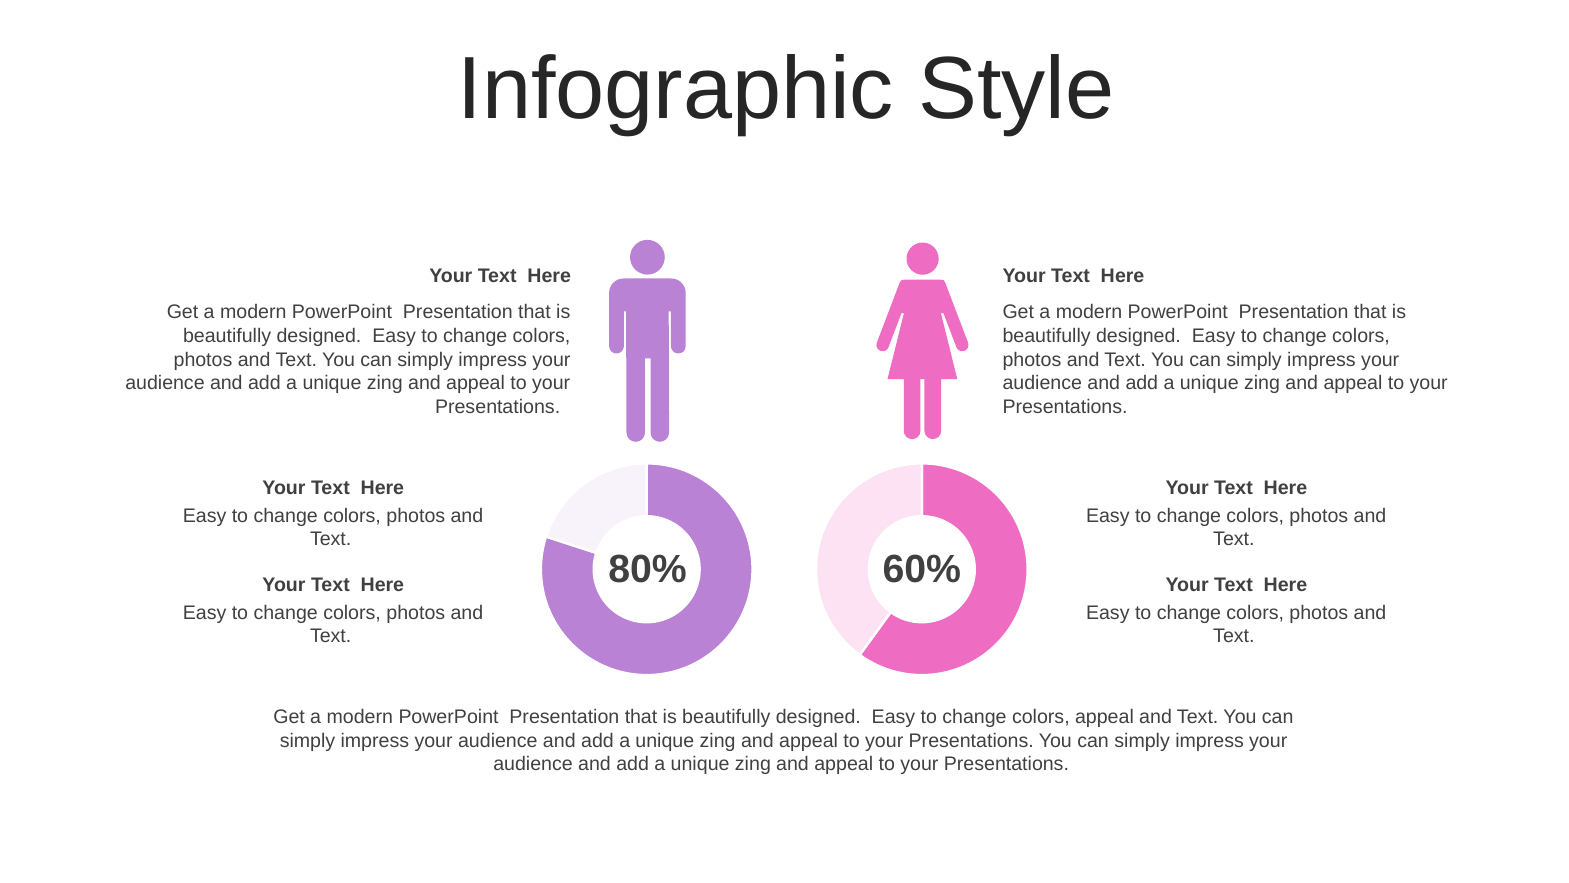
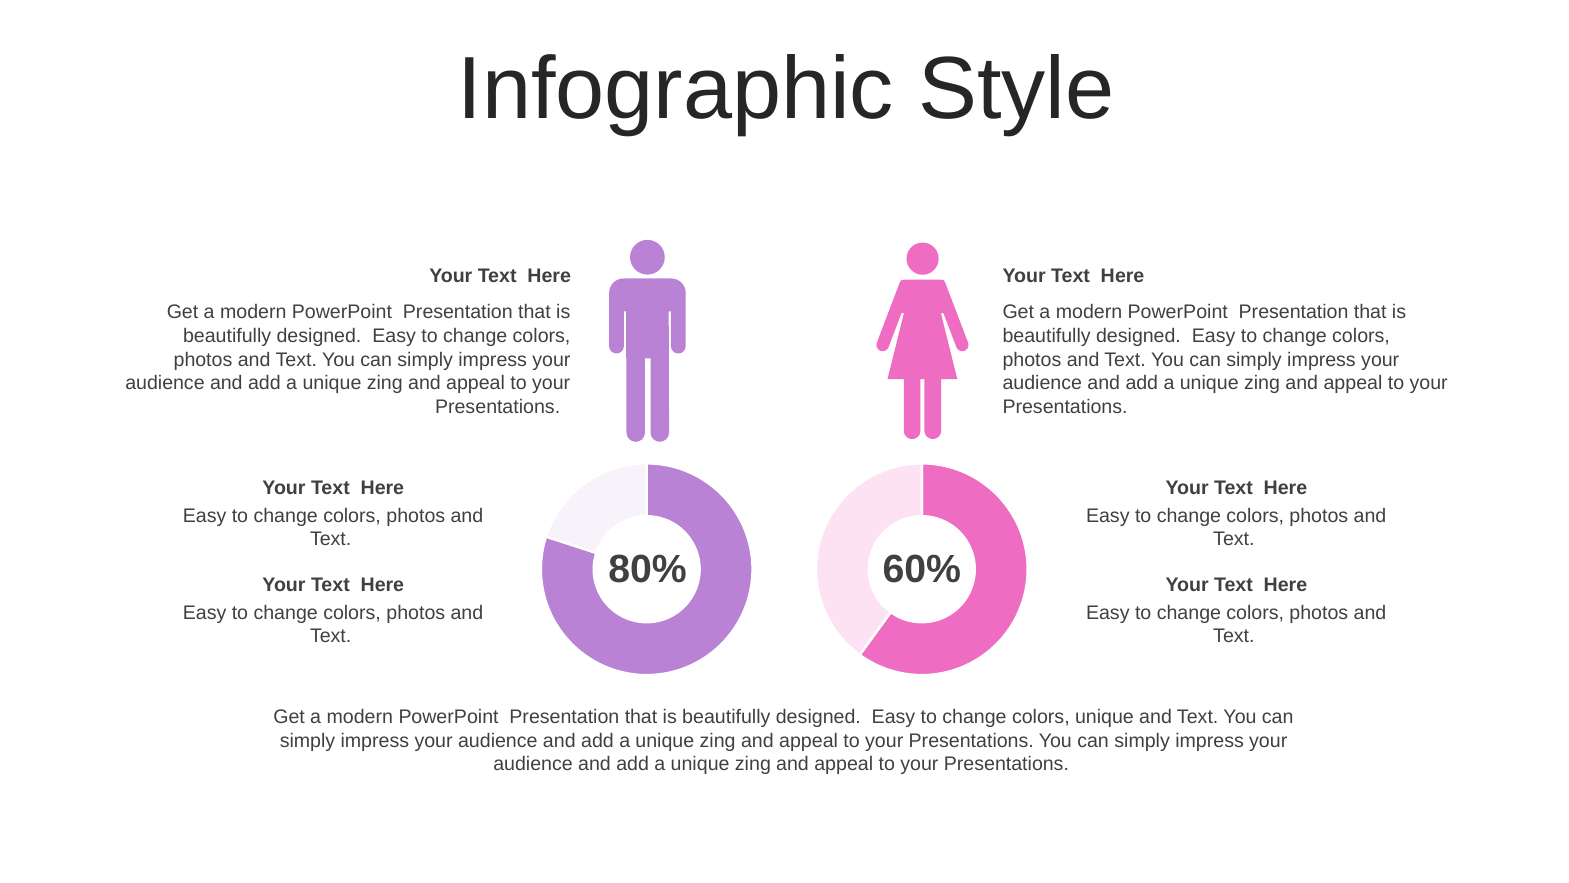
colors appeal: appeal -> unique (1104, 717)
